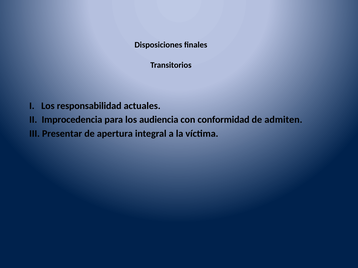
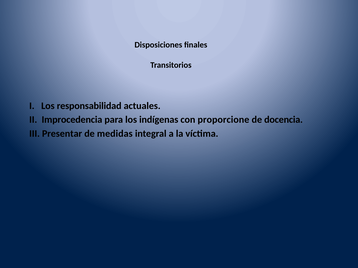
audiencia: audiencia -> indígenas (159, 120)
conformidad: conformidad -> proporcione (223, 120)
admiten: admiten -> docencia (284, 120)
apertura: apertura -> medidas (115, 134)
